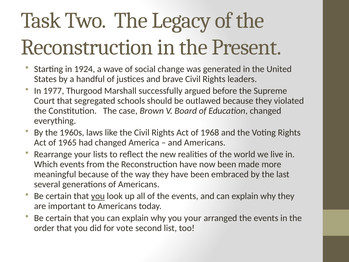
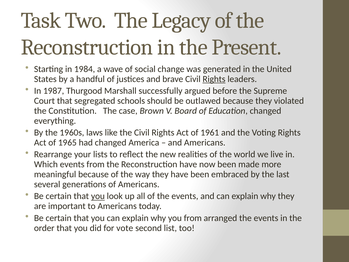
1924: 1924 -> 1984 (85, 69)
Rights underline: none -> present (214, 79)
1977: 1977 -> 1987 (54, 91)
1968: 1968 -> 1961 (210, 132)
you your: your -> from (193, 218)
